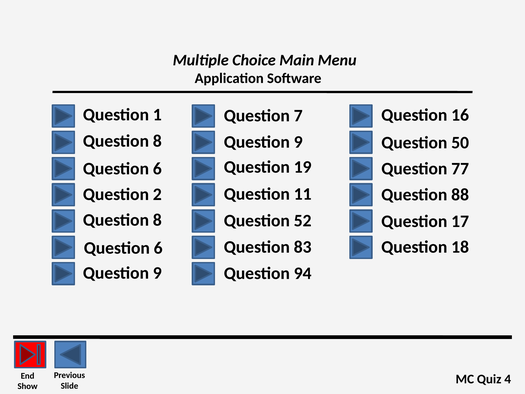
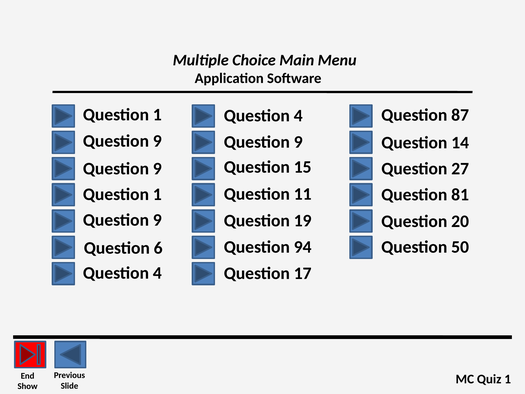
16: 16 -> 87 (460, 115)
7: 7 -> 4 (298, 116)
8: 8 -> 9 (157, 141)
50: 50 -> 14 (460, 143)
19: 19 -> 15 (303, 167)
6: 6 -> 9 (157, 168)
77: 77 -> 27 (460, 169)
2: 2 -> 1 (157, 194)
88: 88 -> 81 (460, 195)
8: 8 -> 9 (157, 220)
52: 52 -> 19 (303, 221)
17: 17 -> 20 (460, 221)
83: 83 -> 94 (303, 247)
18: 18 -> 50 (460, 247)
9: 9 -> 4 (157, 273)
94: 94 -> 17 (303, 273)
Quiz 4: 4 -> 1 (508, 379)
